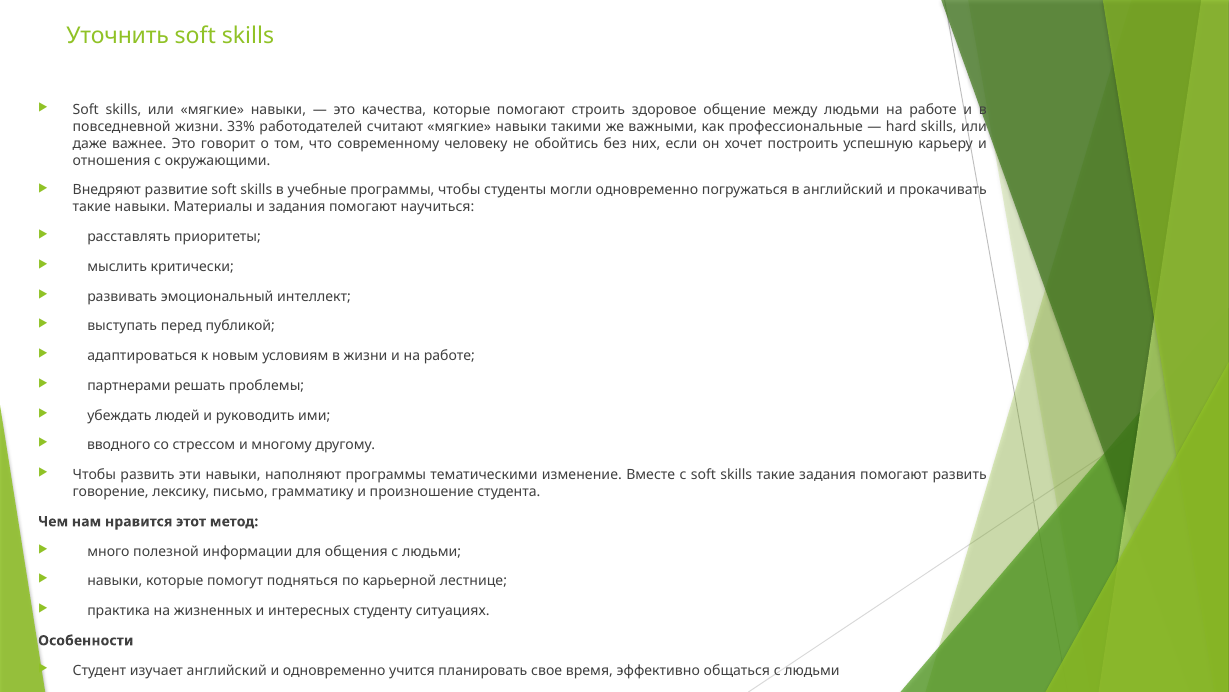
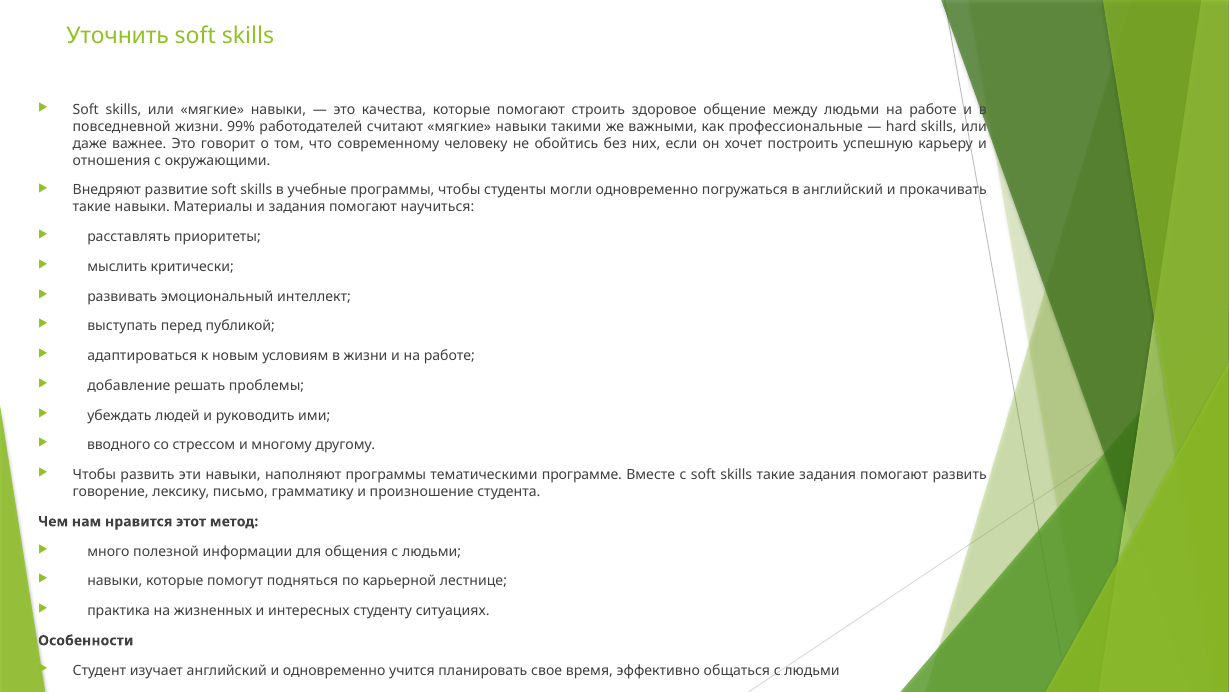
33%: 33% -> 99% (241, 127)
партнерами: партнерами -> добавление (129, 385)
изменение: изменение -> программе (582, 474)
